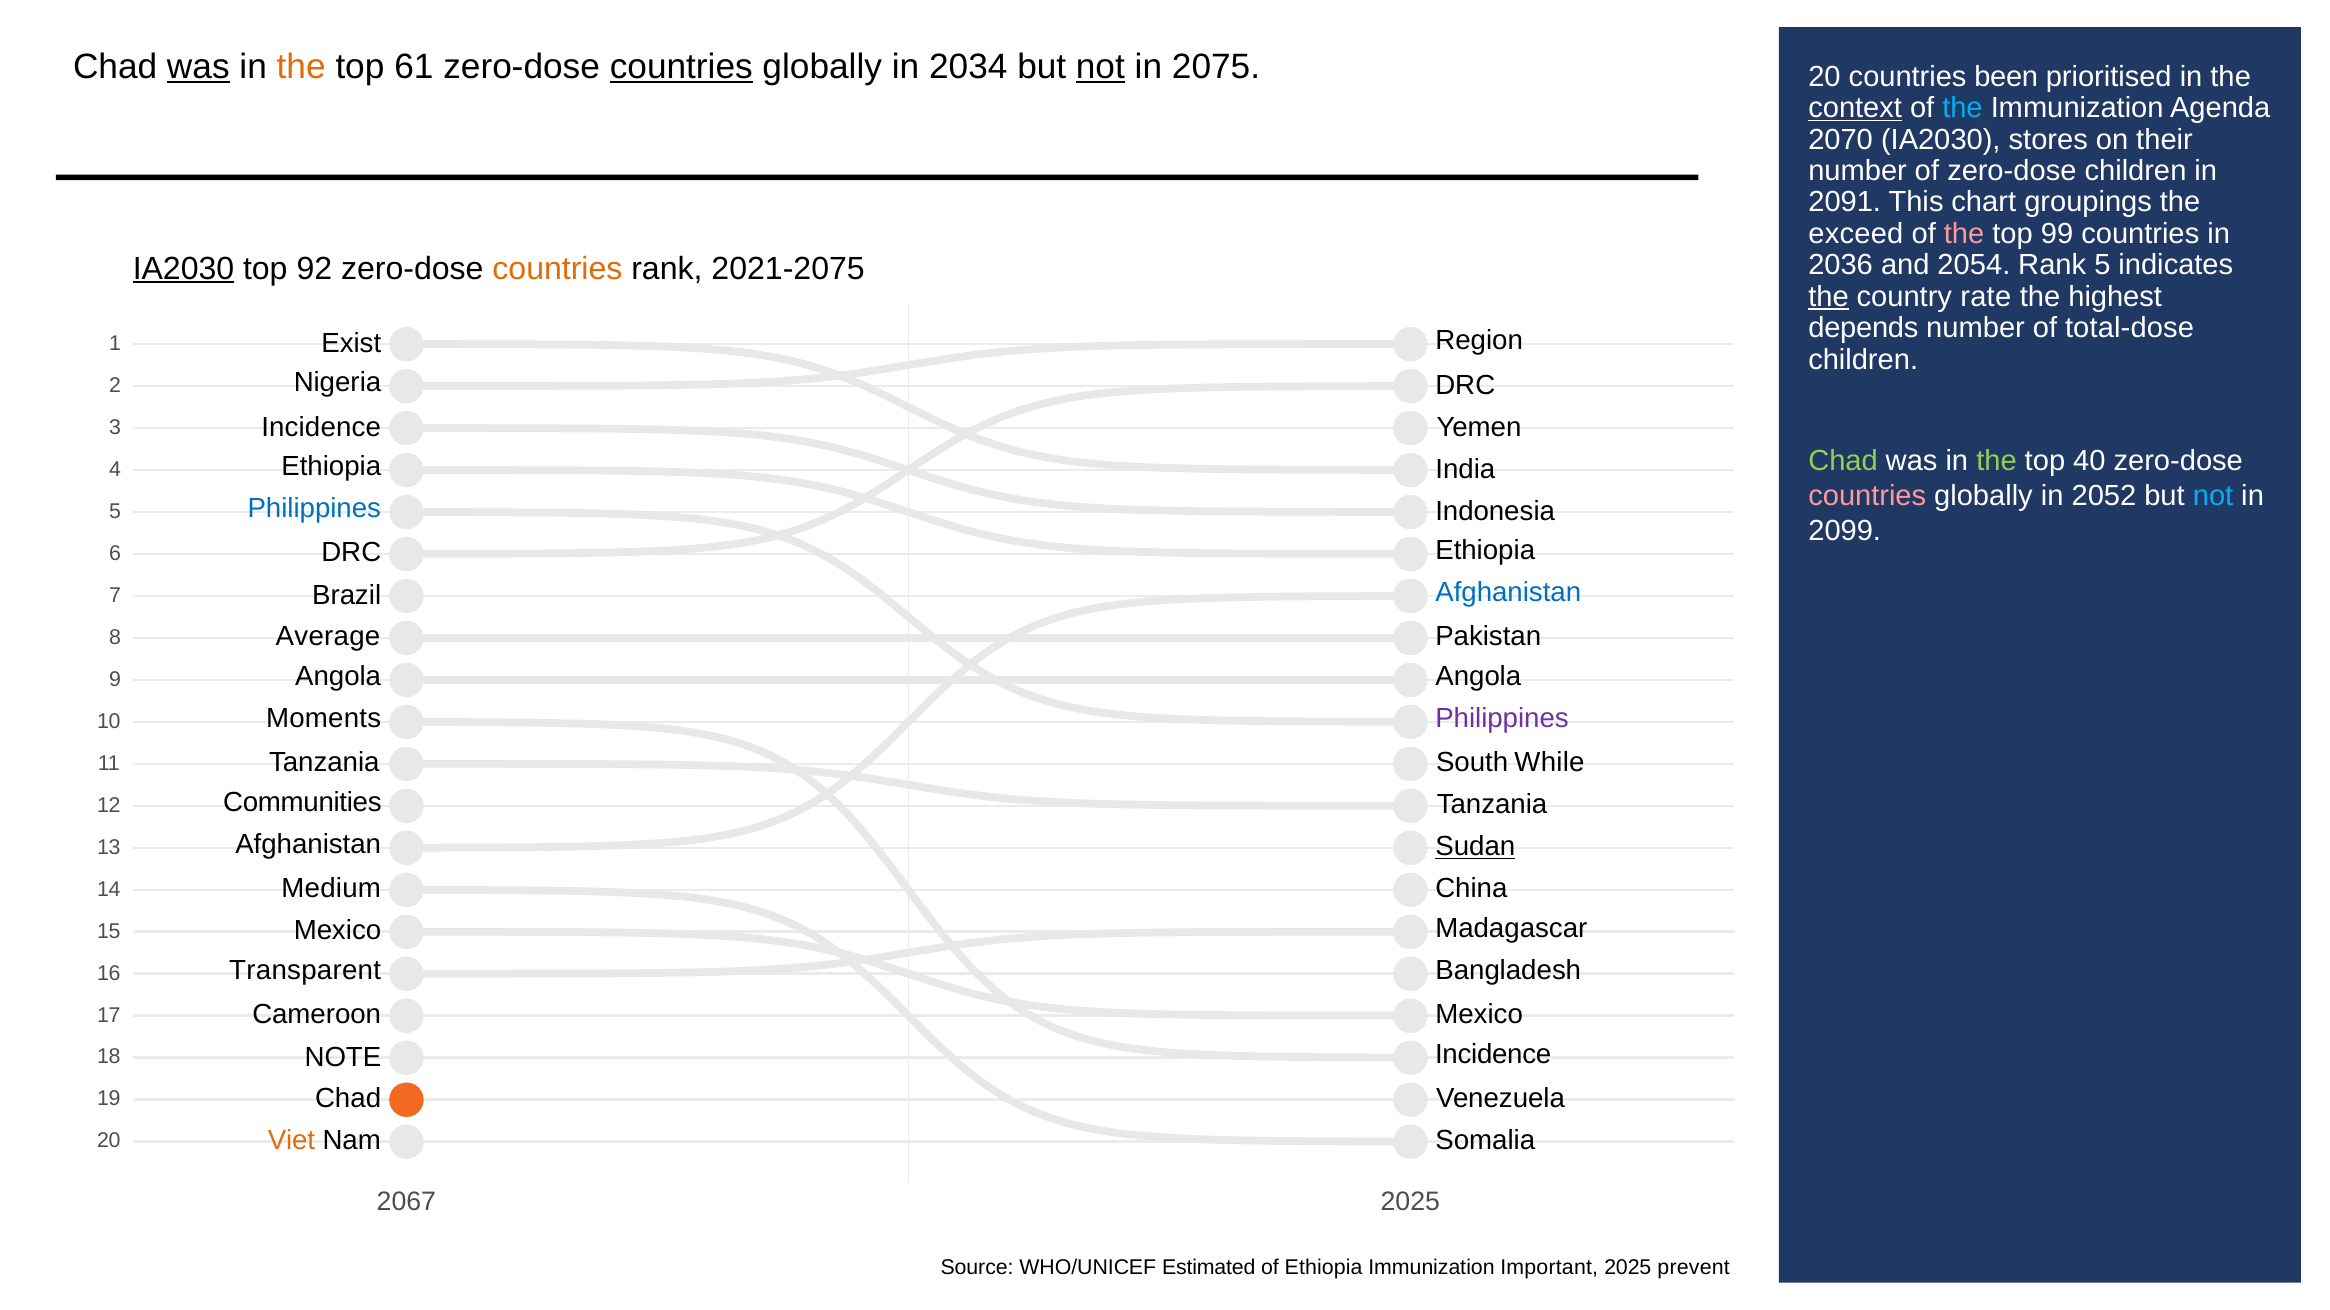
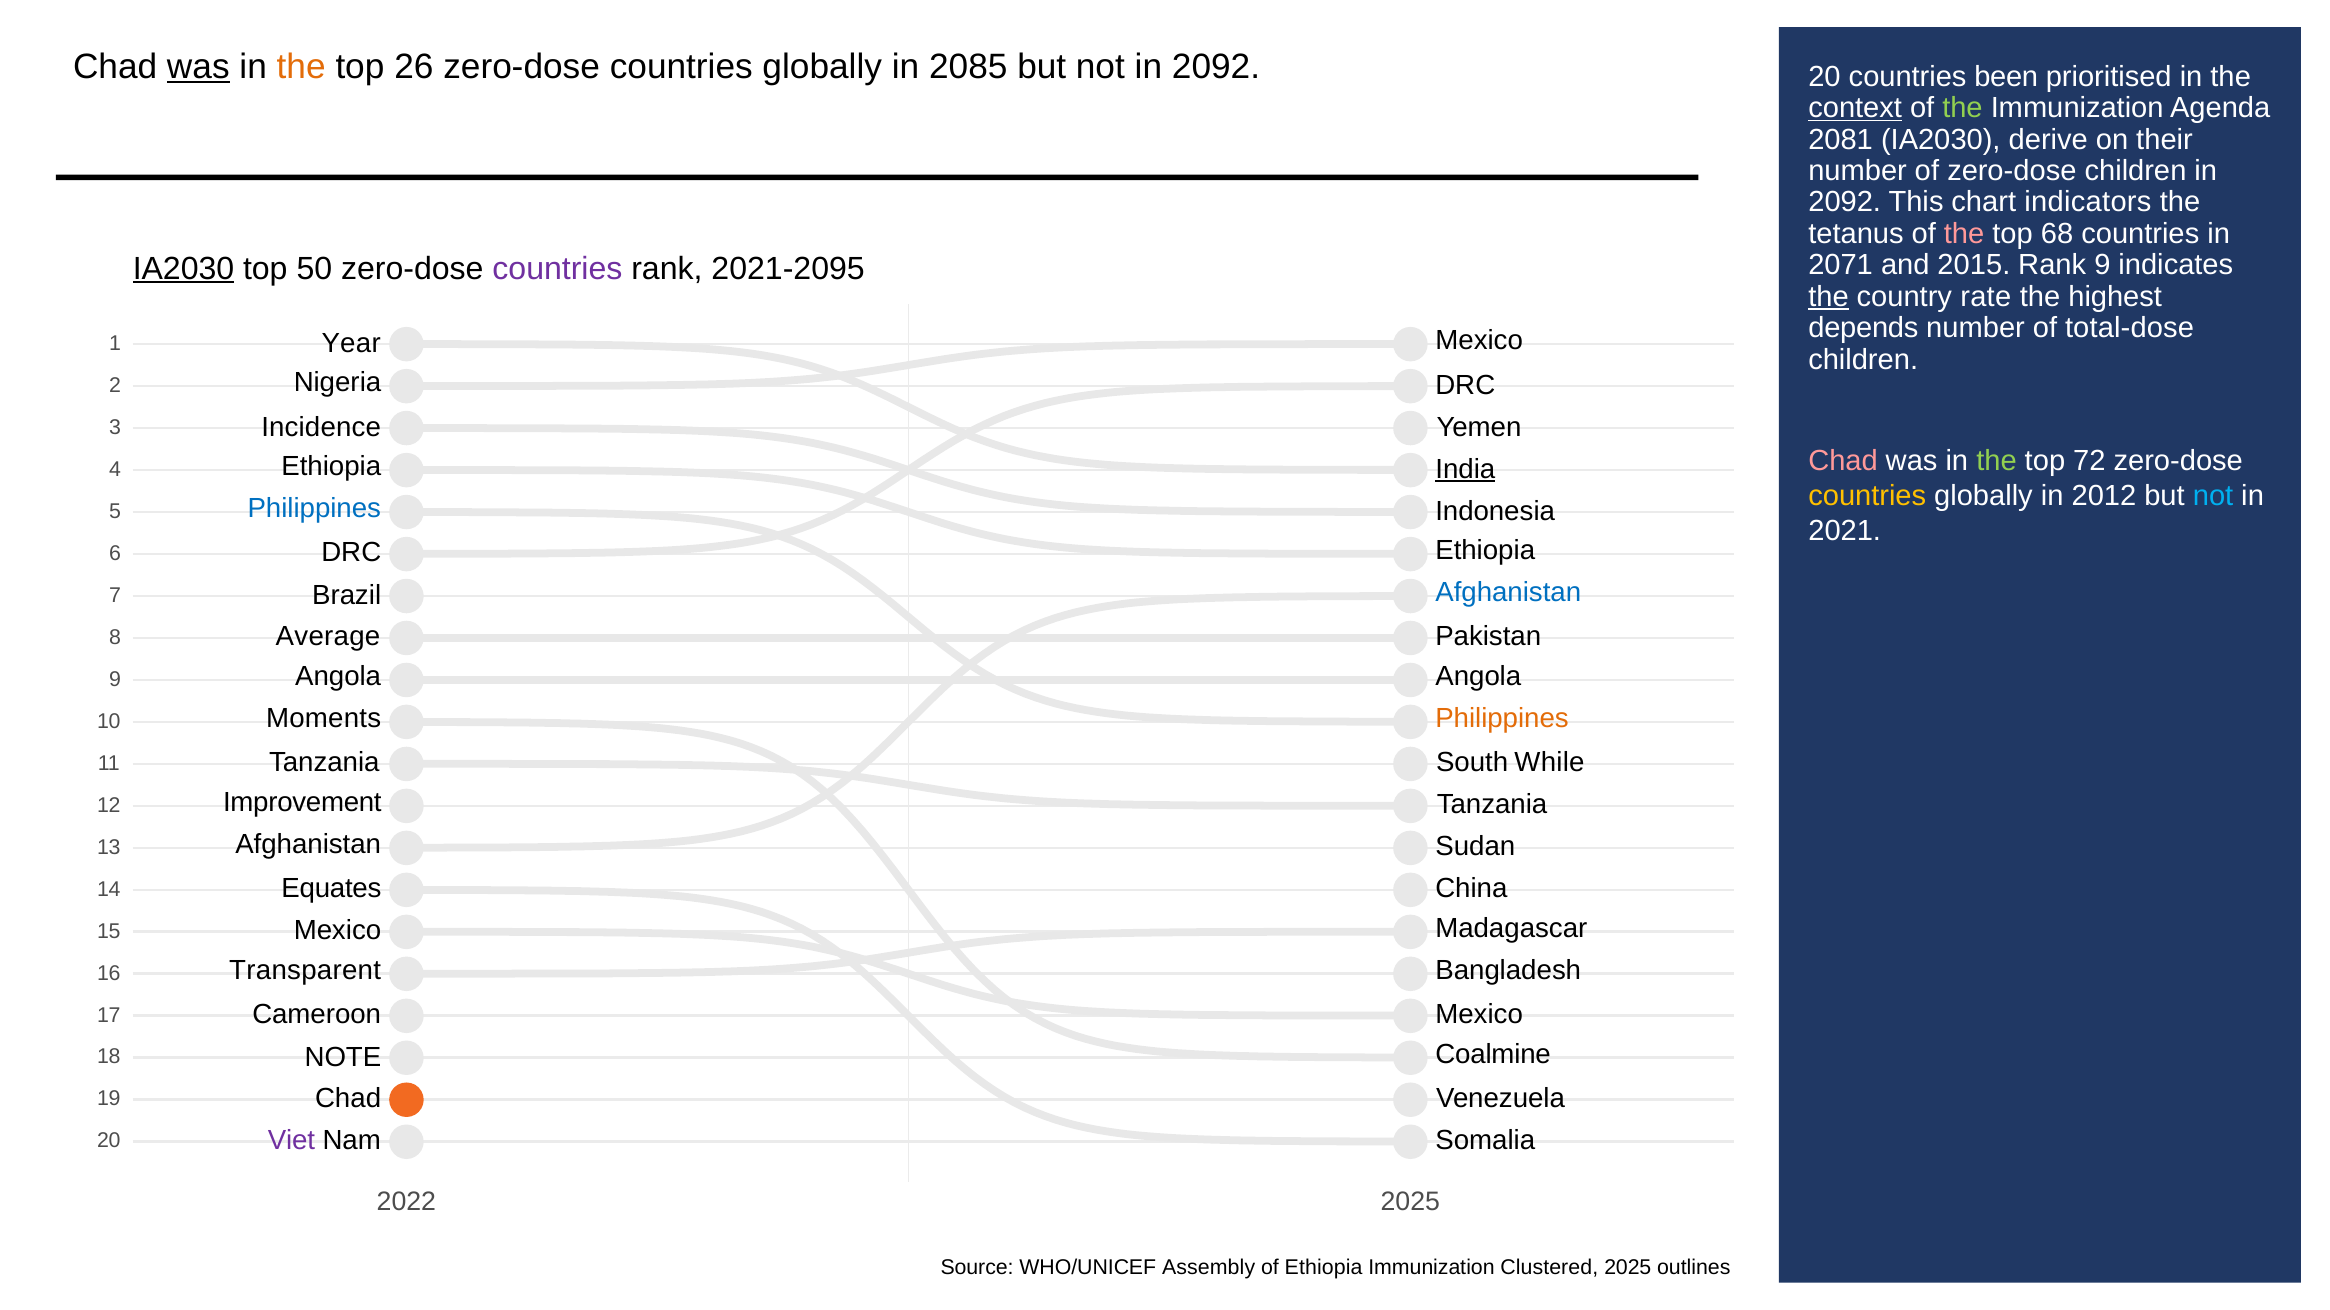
61: 61 -> 26 (414, 67)
countries underline: present -> none (681, 67)
2034: 2034 -> 2085 (968, 67)
not underline: present -> none (1100, 67)
2075: 2075 -> 2092 (1216, 67)
the colour: light blue -> light green (1962, 108)
2070: 2070 -> 2081 (1841, 139)
stores: stores -> derive (2048, 139)
2091: 2091 -> 2092 (1845, 202)
groupings: groupings -> indicators (2088, 202)
exceed: exceed -> tetanus (1856, 234)
99: 99 -> 68 (2057, 234)
2036: 2036 -> 2071 (1841, 265)
2054: 2054 -> 2015 (1974, 265)
Rank 5: 5 -> 9 (2102, 265)
92: 92 -> 50 (314, 269)
countries colour: orange -> purple (557, 269)
2021-2075: 2021-2075 -> 2021-2095 (788, 269)
Region: Region -> Mexico (1479, 340)
Exist: Exist -> Year (351, 343)
Chad colour: light green -> pink (1843, 461)
40: 40 -> 72 (2089, 461)
India underline: none -> present (1465, 469)
countries colour: pink -> yellow (1867, 496)
2052: 2052 -> 2012 (2104, 496)
2099: 2099 -> 2021 (1845, 531)
Philippines colour: purple -> orange (1502, 719)
Communities: Communities -> Improvement (302, 803)
Sudan underline: present -> none (1475, 847)
Medium: Medium -> Equates (331, 889)
Incidence: Incidence -> Coalmine (1493, 1054)
Viet colour: orange -> purple (291, 1141)
2067: 2067 -> 2022 (406, 1203)
Estimated: Estimated -> Assembly (1209, 1268)
Important: Important -> Clustered (1549, 1268)
prevent: prevent -> outlines (1694, 1268)
